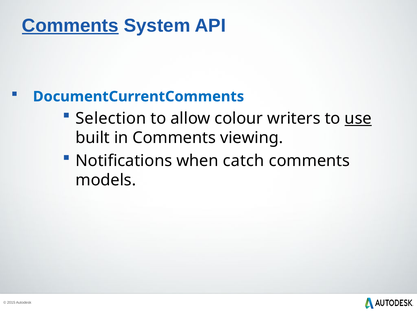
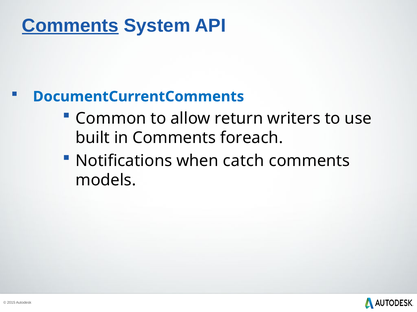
Selection: Selection -> Common (111, 119)
colour: colour -> return (239, 119)
use underline: present -> none (358, 119)
viewing: viewing -> foreach (252, 138)
